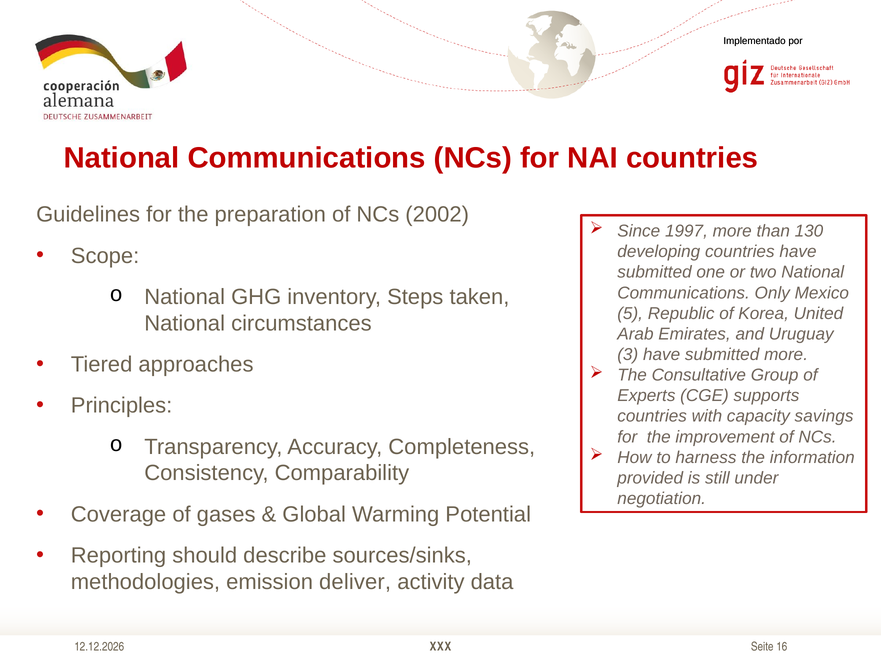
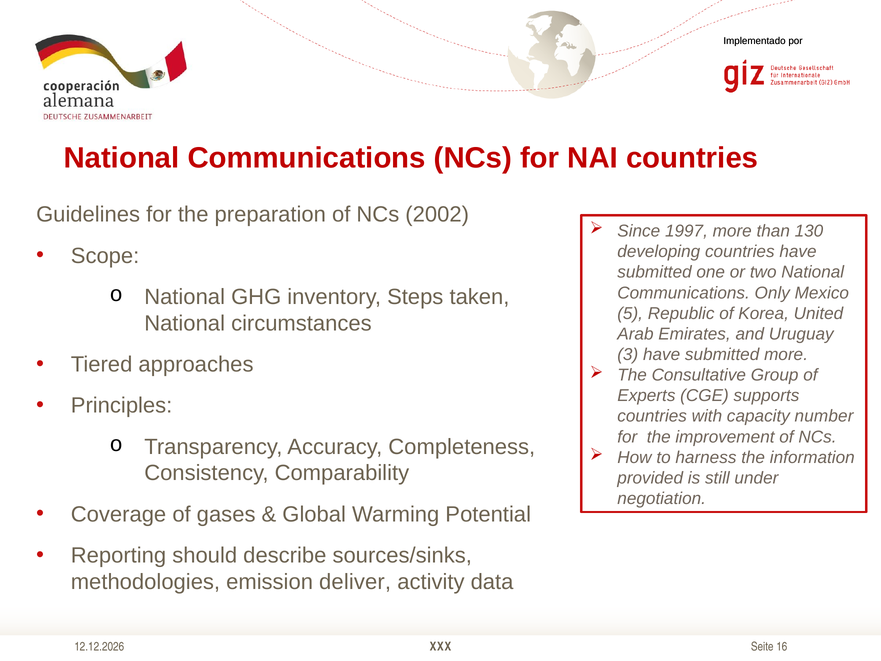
savings: savings -> number (824, 416)
